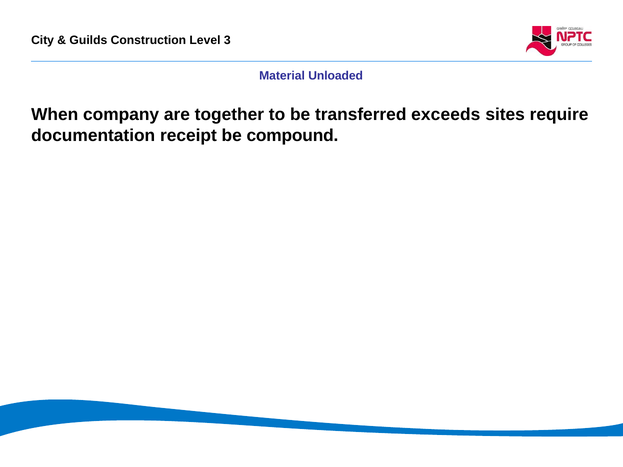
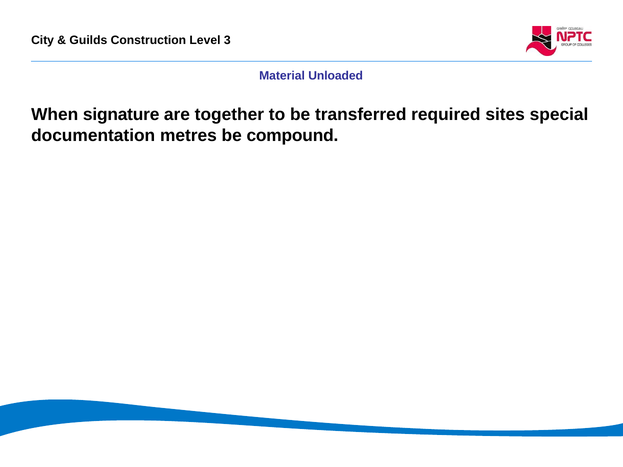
company: company -> signature (121, 115)
exceeds: exceeds -> required (446, 115)
require: require -> special (559, 115)
receipt: receipt -> metres (188, 135)
